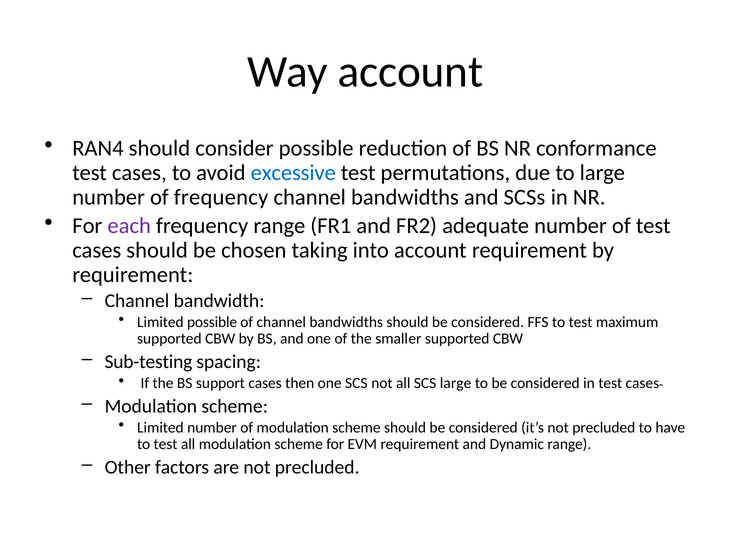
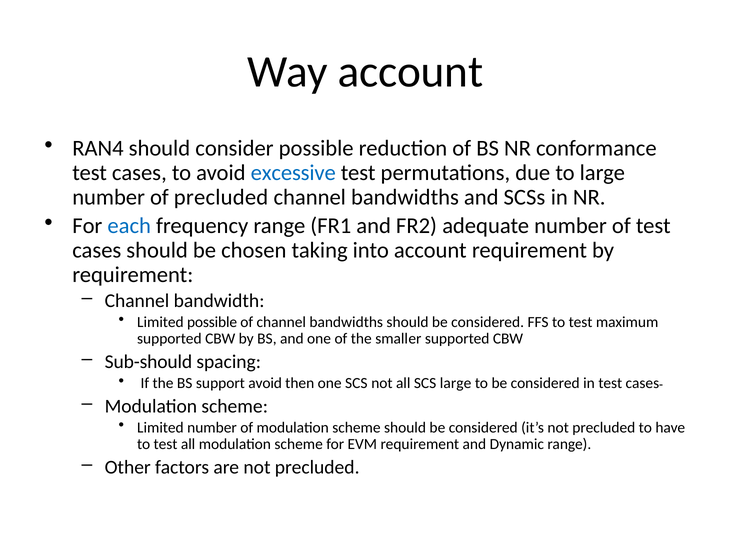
of frequency: frequency -> precluded (221, 197)
each colour: purple -> blue (129, 226)
Sub-testing: Sub-testing -> Sub-should (148, 362)
support cases: cases -> avoid (265, 384)
